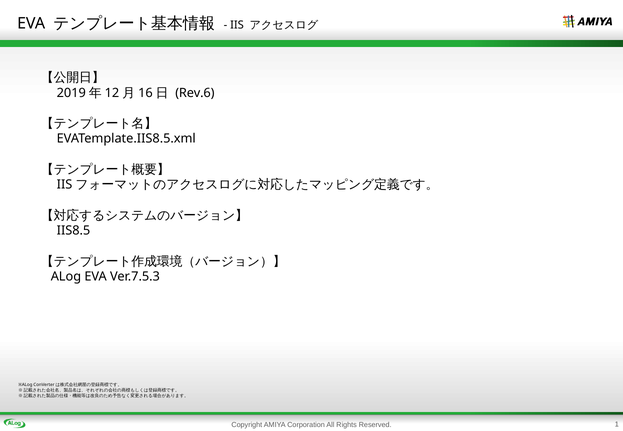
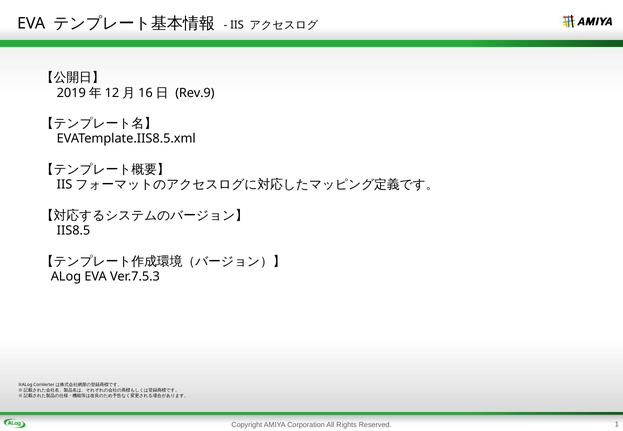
Rev.6: Rev.6 -> Rev.9 (195, 93)
